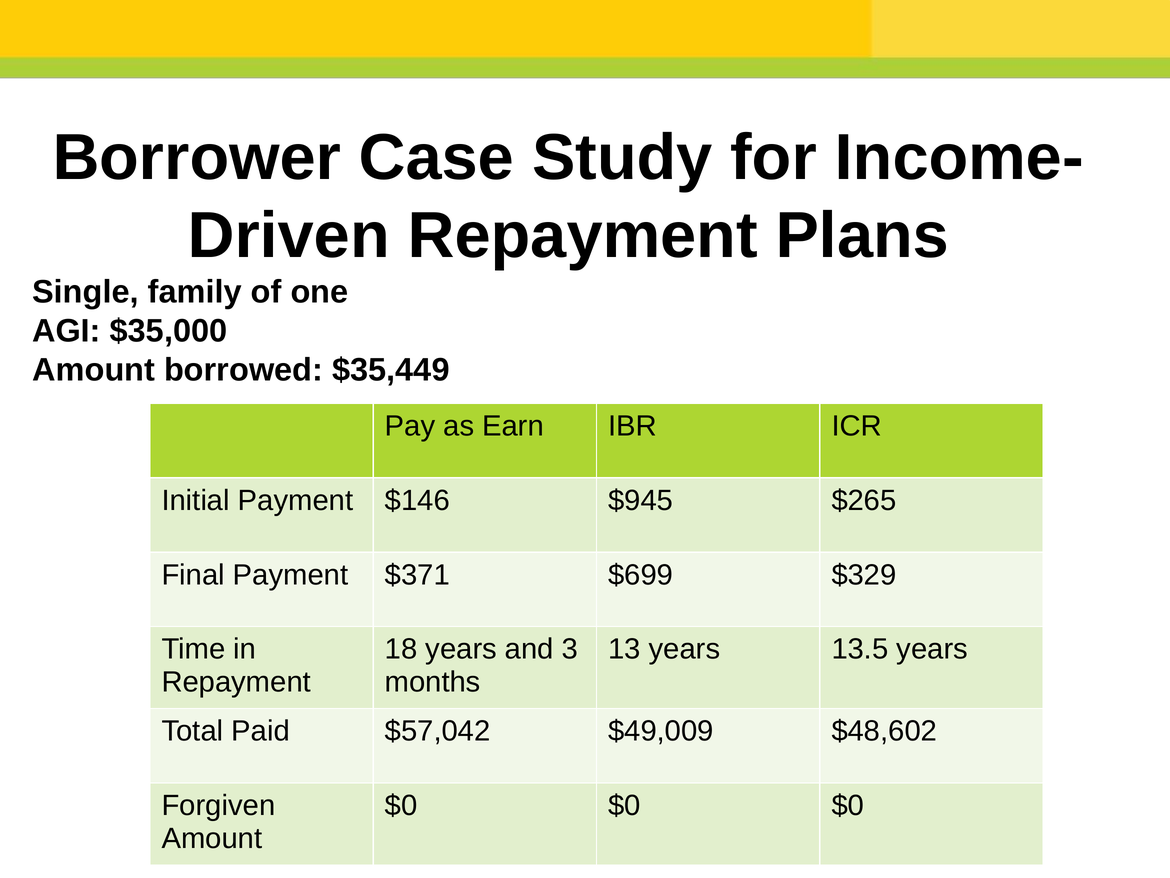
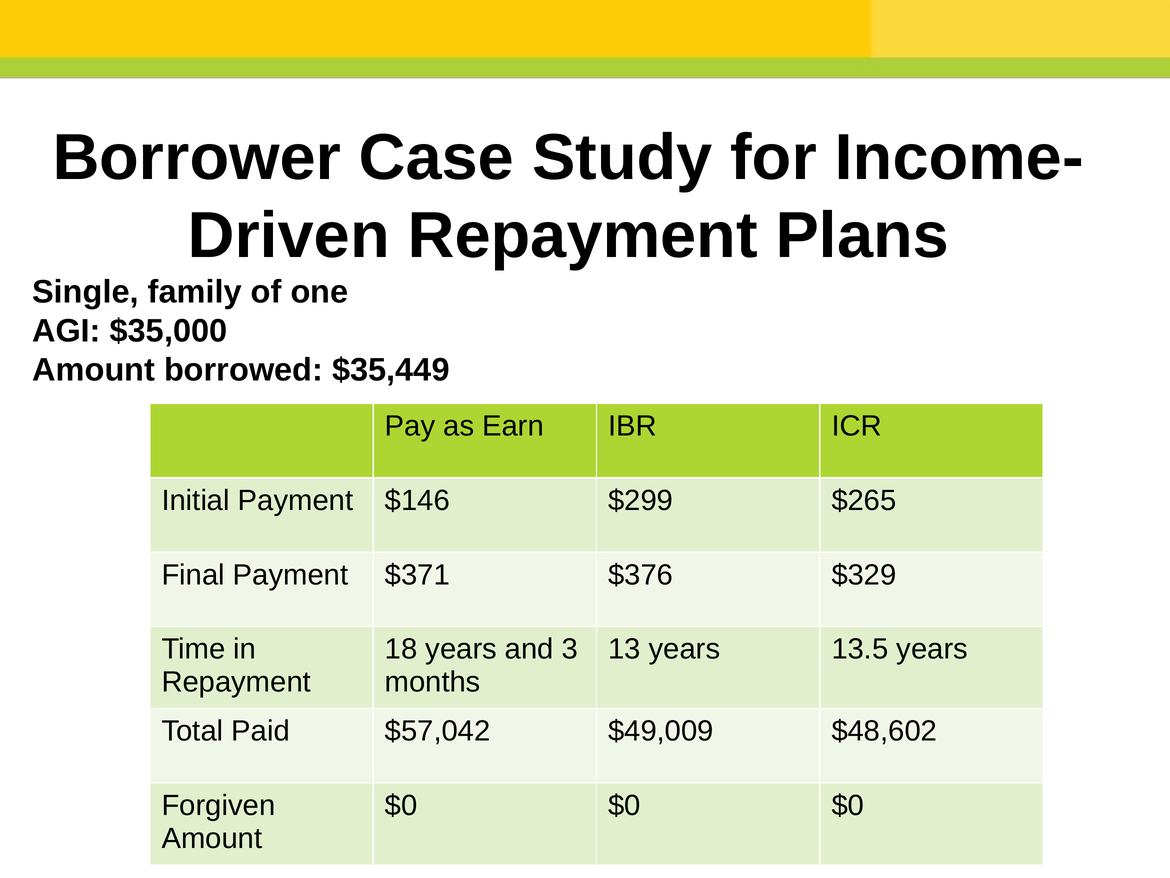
$945: $945 -> $299 (641, 500)
$699: $699 -> $376 (641, 575)
